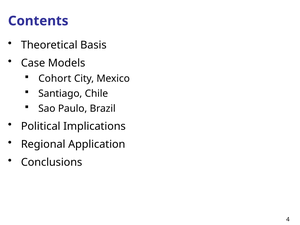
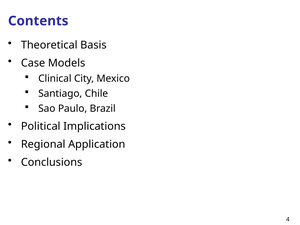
Cohort: Cohort -> Clinical (55, 79)
